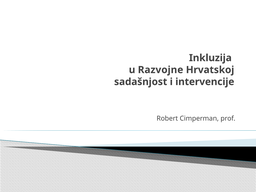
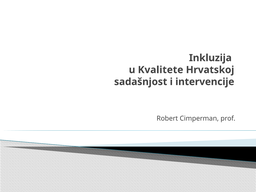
Razvojne: Razvojne -> Kvalitete (161, 70)
